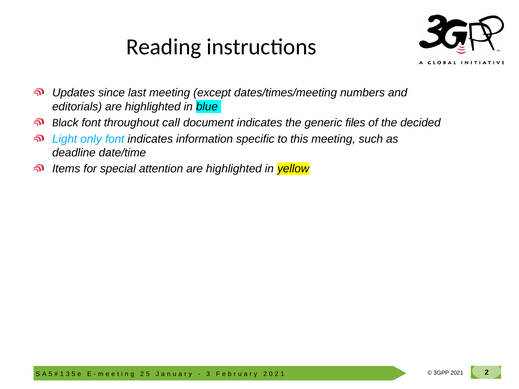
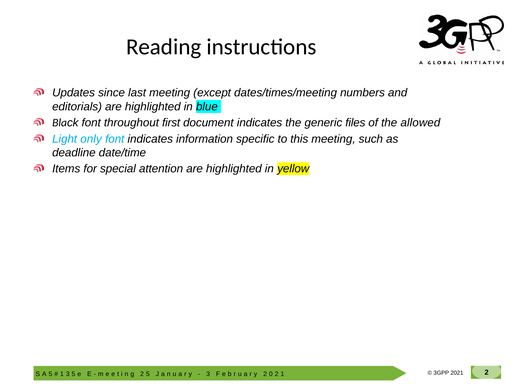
call: call -> first (171, 123)
decided: decided -> allowed (420, 123)
